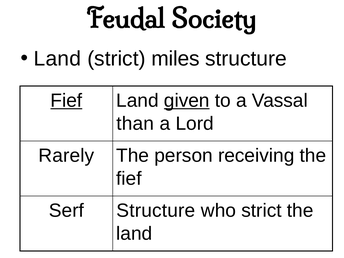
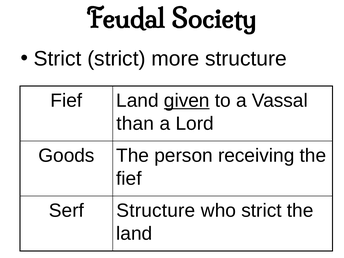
Land: Land -> Strict (57, 59)
miles: miles -> more (175, 59)
Fief underline: present -> none (66, 101)
Rarely: Rarely -> Goods (66, 156)
